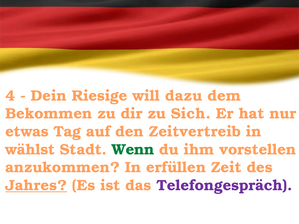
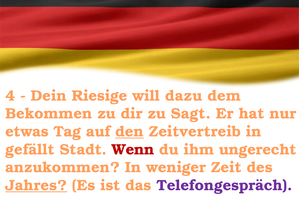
Sich: Sich -> Sagt (191, 114)
den underline: none -> present (130, 132)
wählst: wählst -> gefällt (30, 150)
Wenn colour: green -> red (133, 150)
vorstellen: vorstellen -> ungerecht (258, 150)
erfüllen: erfüllen -> weniger (176, 168)
